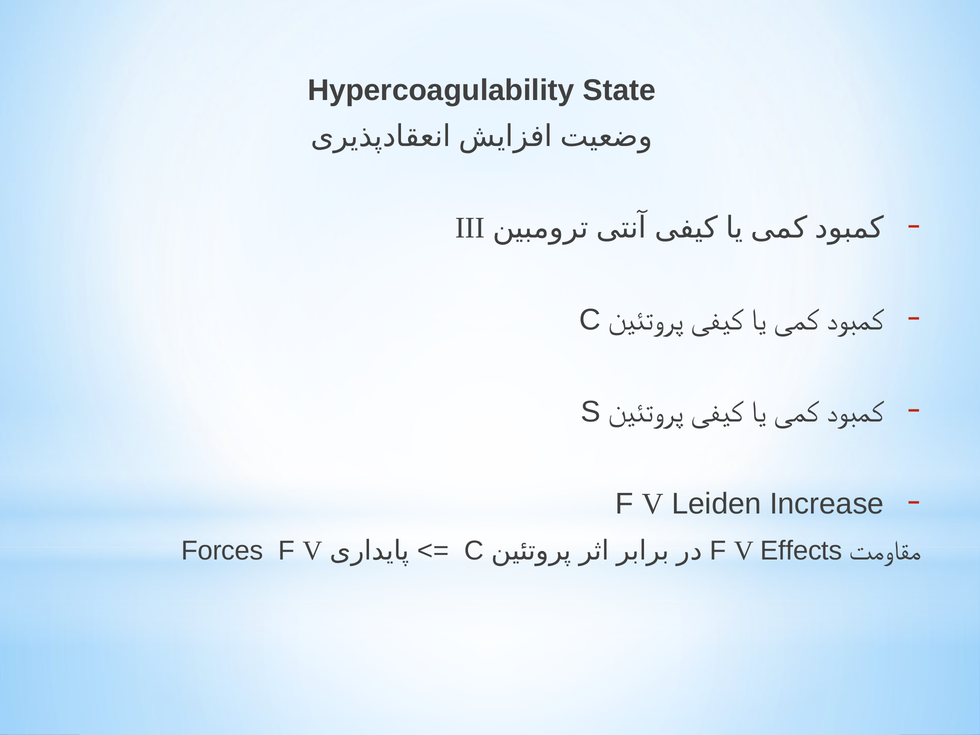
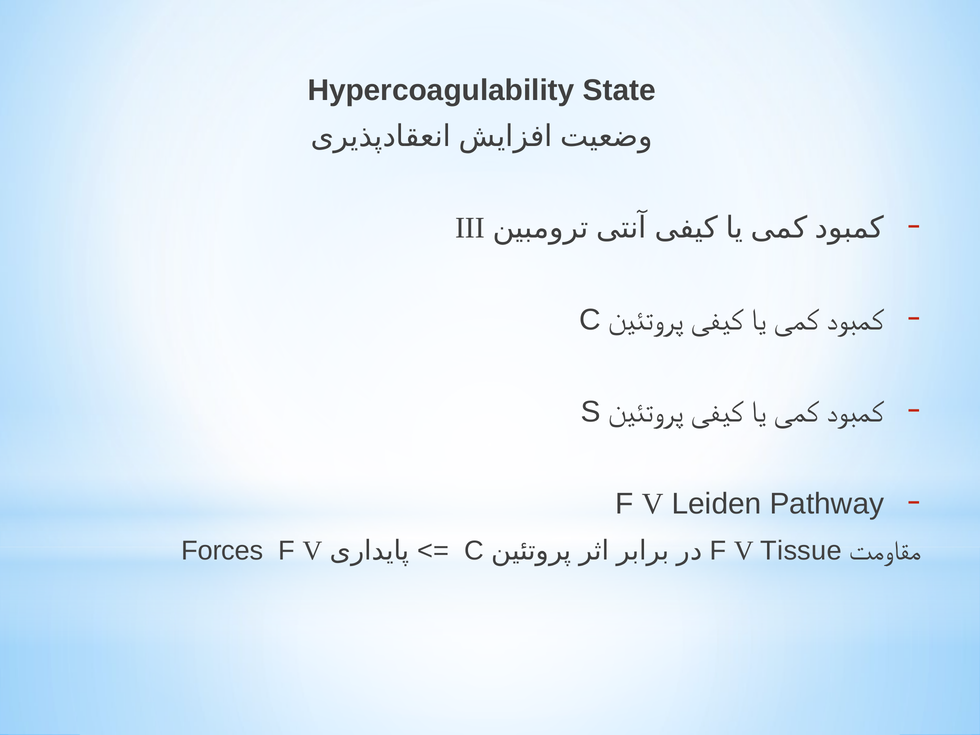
Increase: Increase -> Pathway (827, 504)
Effects: Effects -> Tissue (801, 551)
